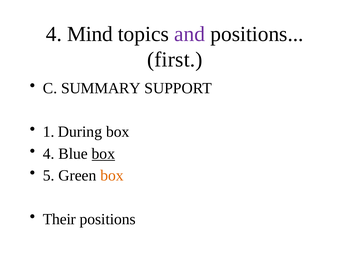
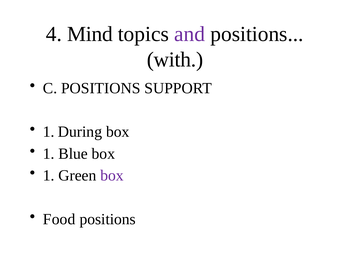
first: first -> with (175, 60)
C SUMMARY: SUMMARY -> POSITIONS (101, 88)
4: 4 -> 1 (49, 153)
box underline: present -> none (103, 153)
5: 5 -> 1 (49, 175)
box colour: orange -> purple (112, 175)
Their: Their -> Food (59, 219)
